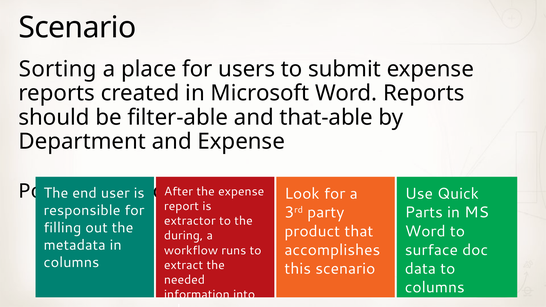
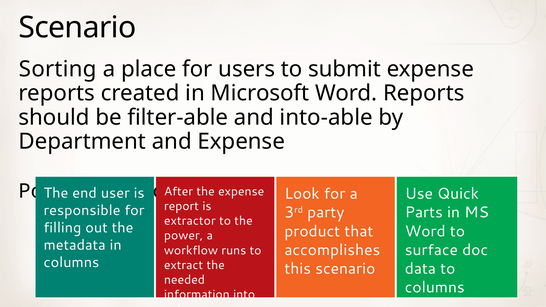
that-able: that-able -> into-able (326, 117)
during: during -> power (184, 236)
